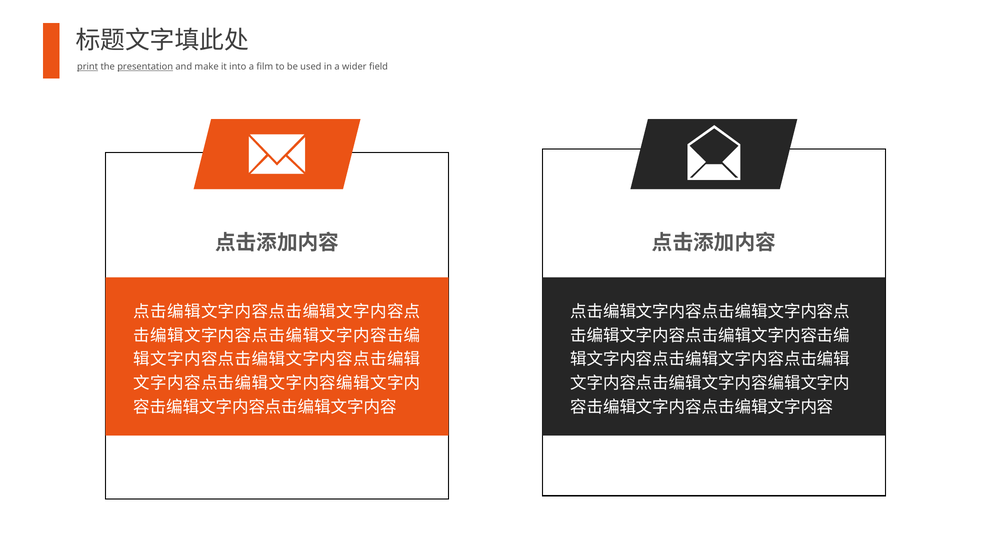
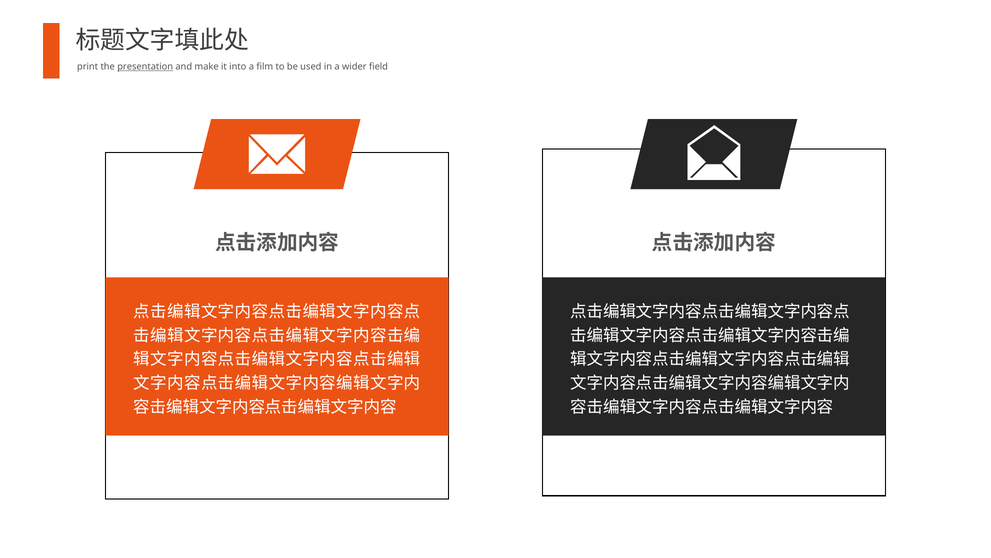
print underline: present -> none (88, 67)
